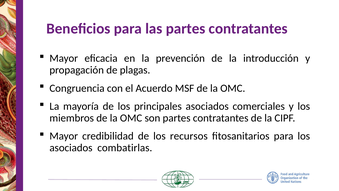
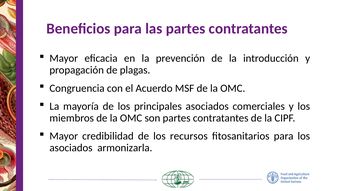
combatirlas: combatirlas -> armonizarla (125, 148)
